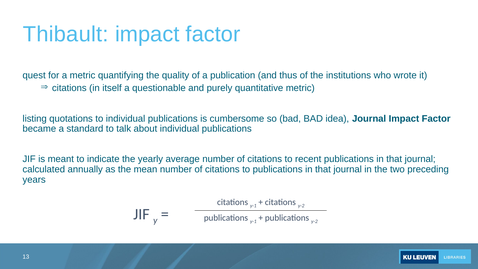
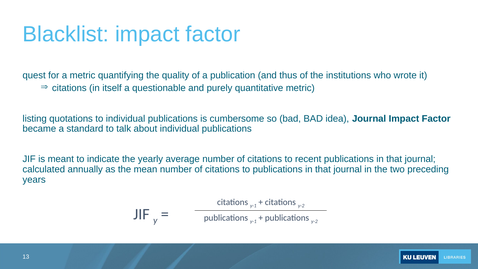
Thibault: Thibault -> Blacklist (66, 34)
